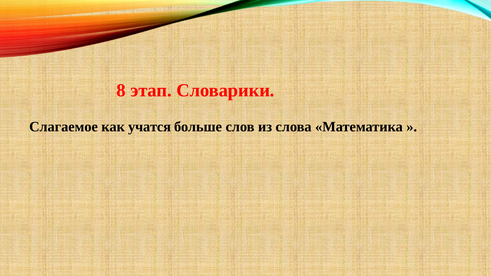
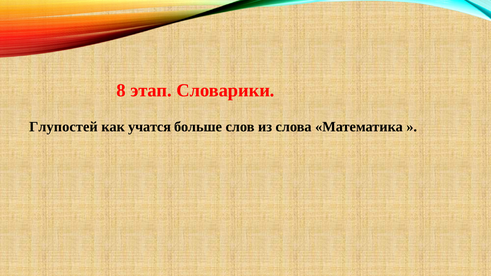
Слагаемое: Слагаемое -> Глупостей (63, 127)
